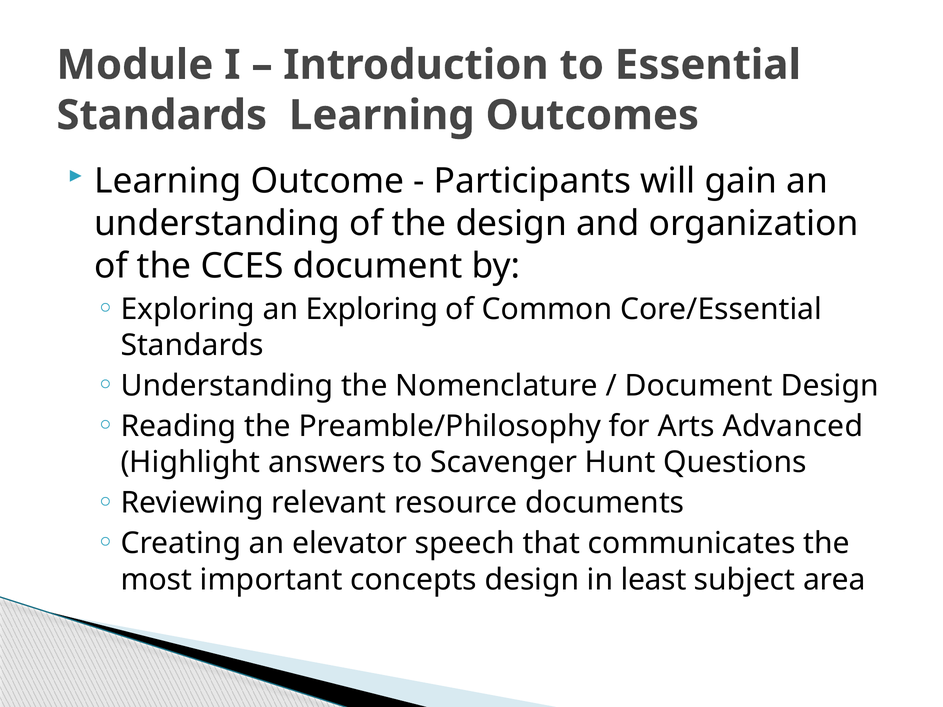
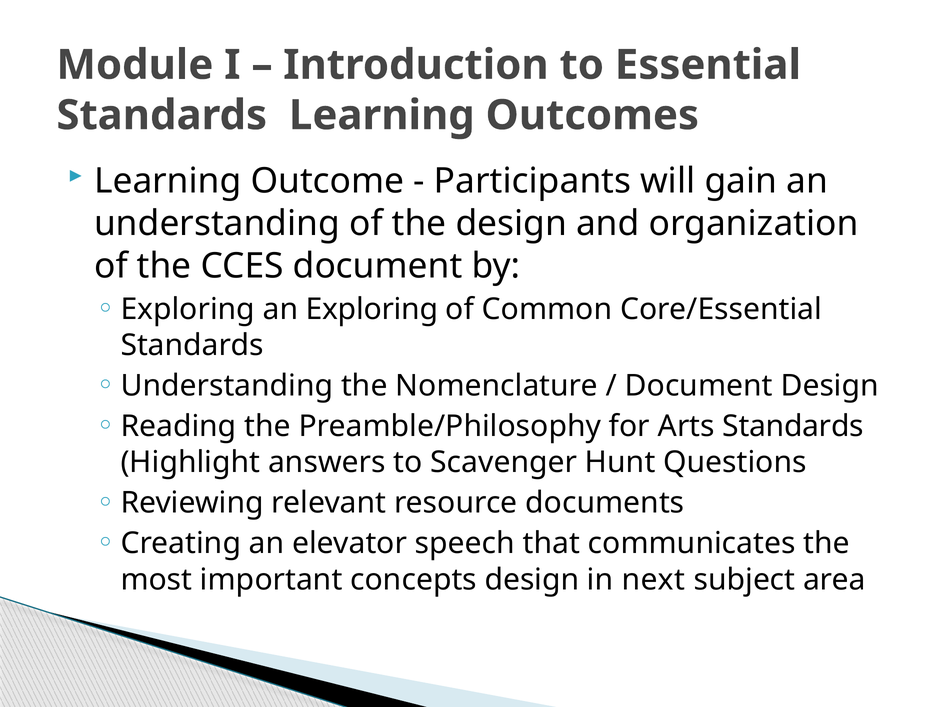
Arts Advanced: Advanced -> Standards (793, 426)
least: least -> next (653, 580)
